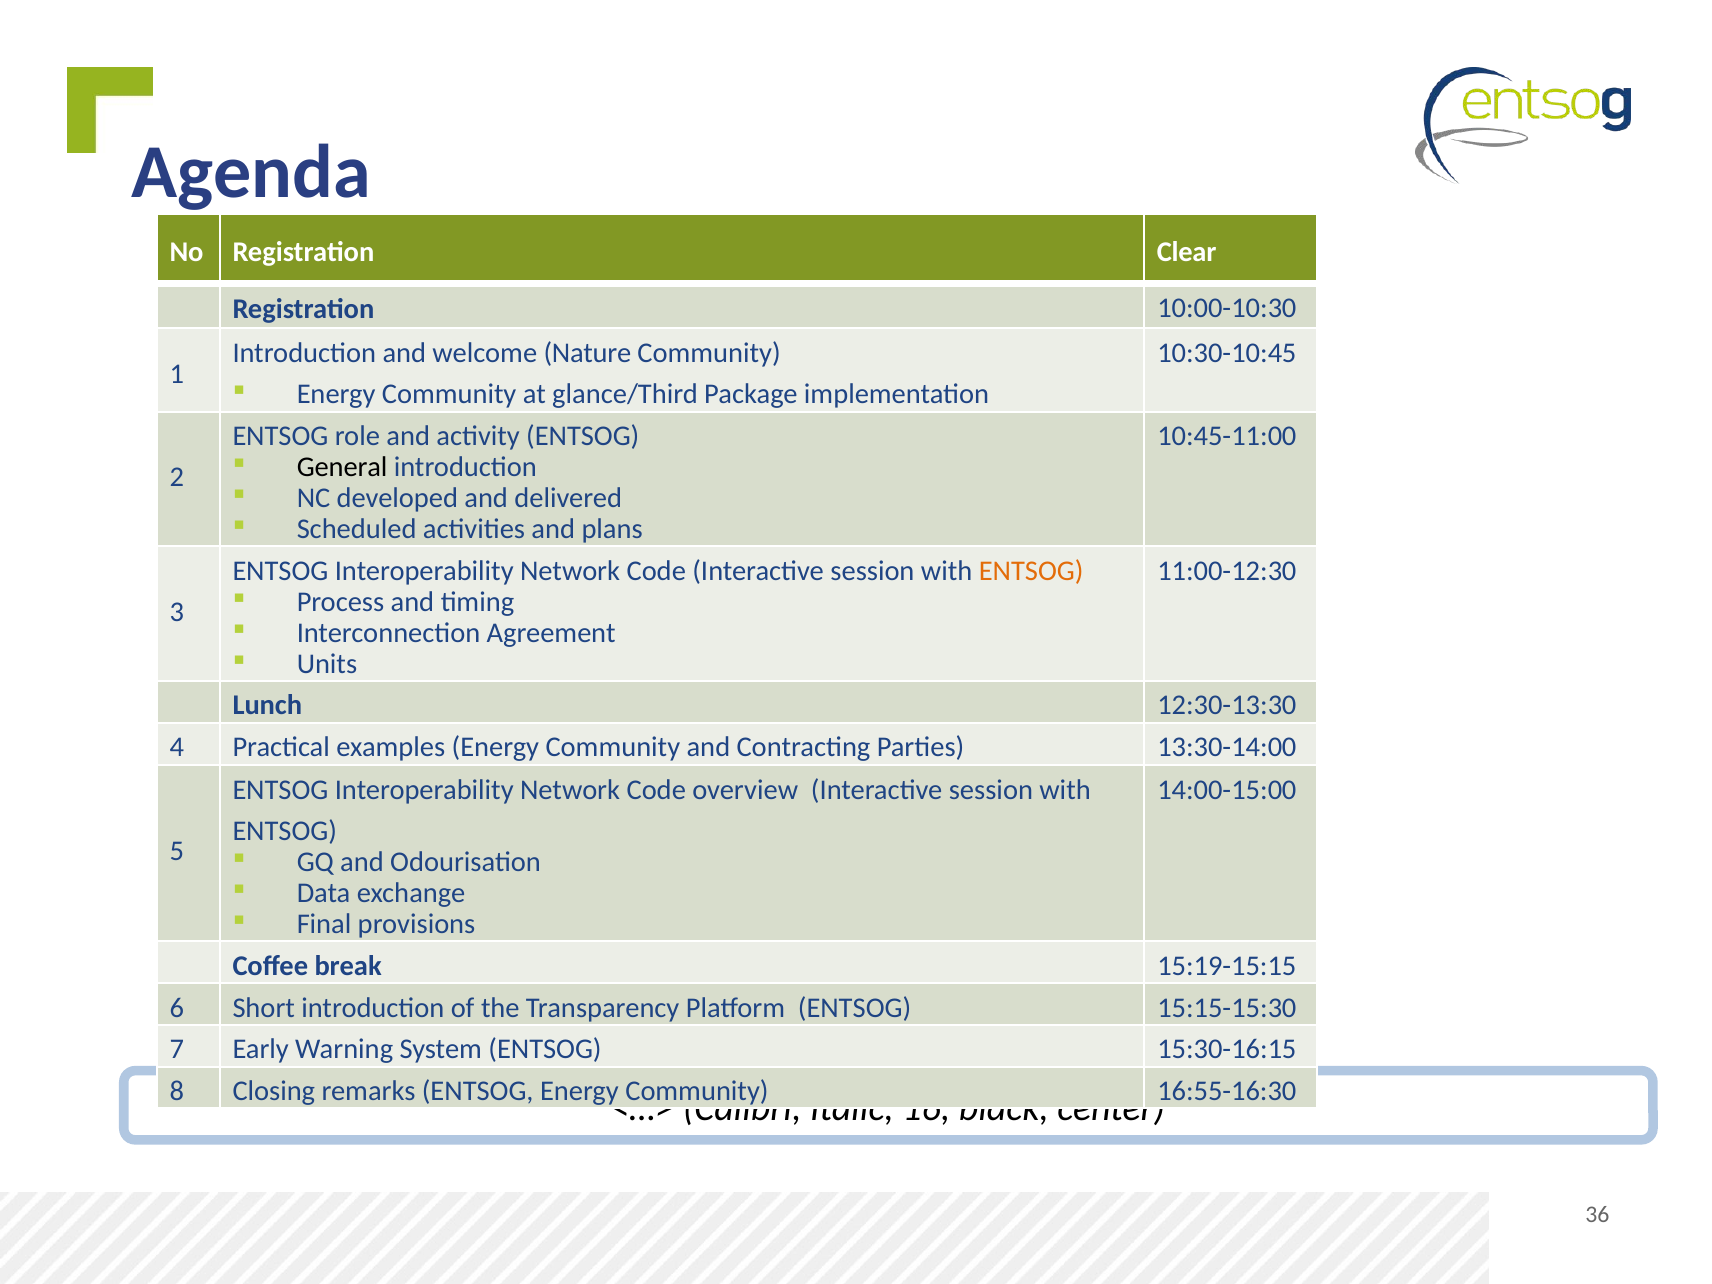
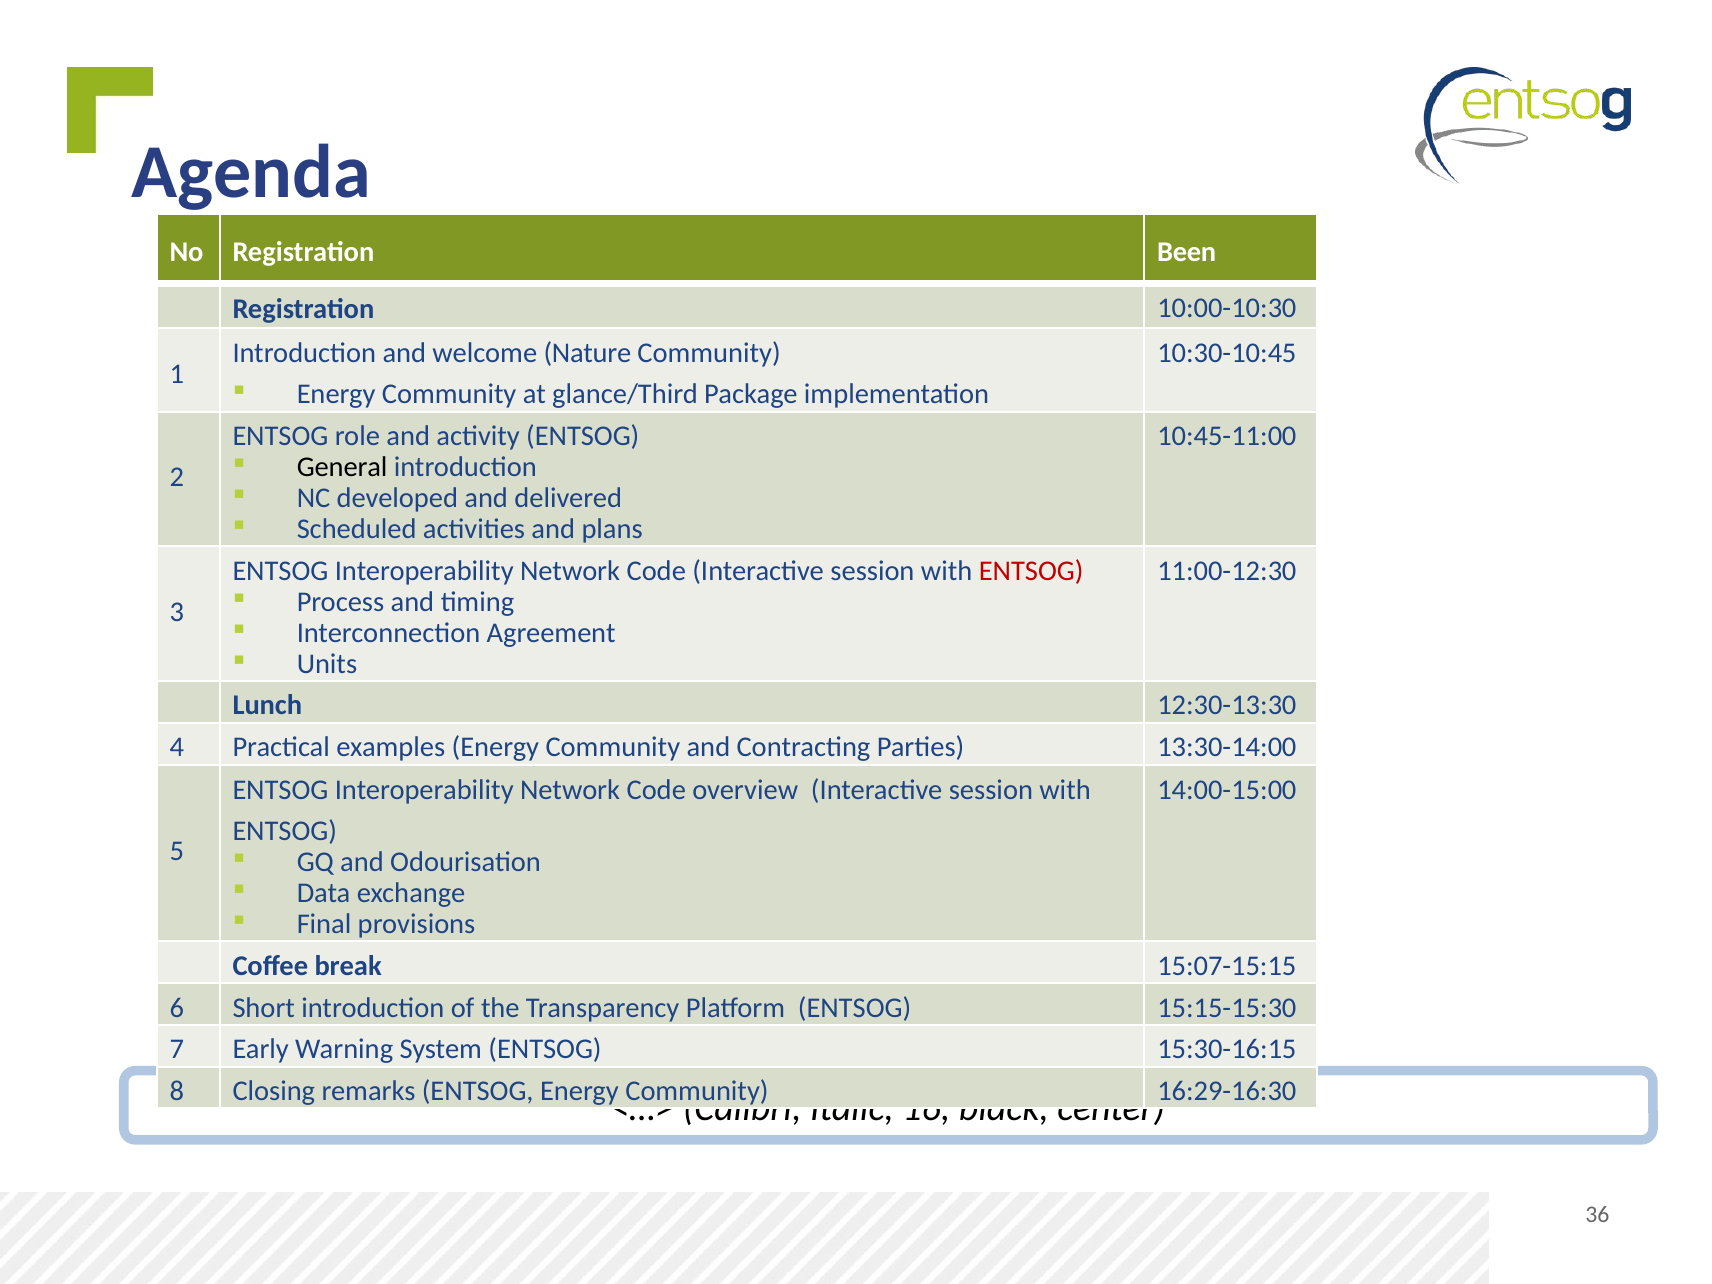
Clear: Clear -> Been (1187, 252)
ENTSOG colour: orange -> red (1031, 571)
15:19-15:15: 15:19-15:15 -> 15:07-15:15 (1227, 966)
16:55-16:30: 16:55-16:30 -> 16:29-16:30 (1227, 1091)
